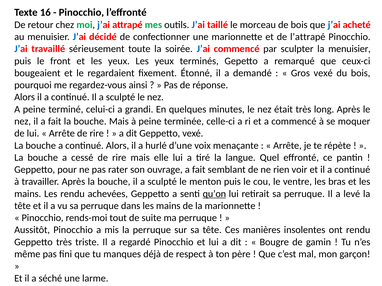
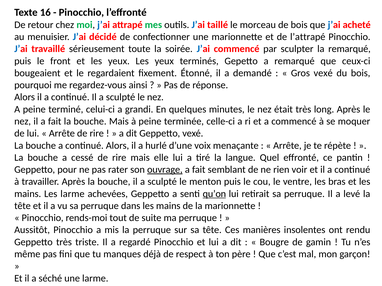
la menuisier: menuisier -> remarqué (349, 49)
ouvrage underline: none -> present (165, 170)
Les rendu: rendu -> larme (72, 194)
